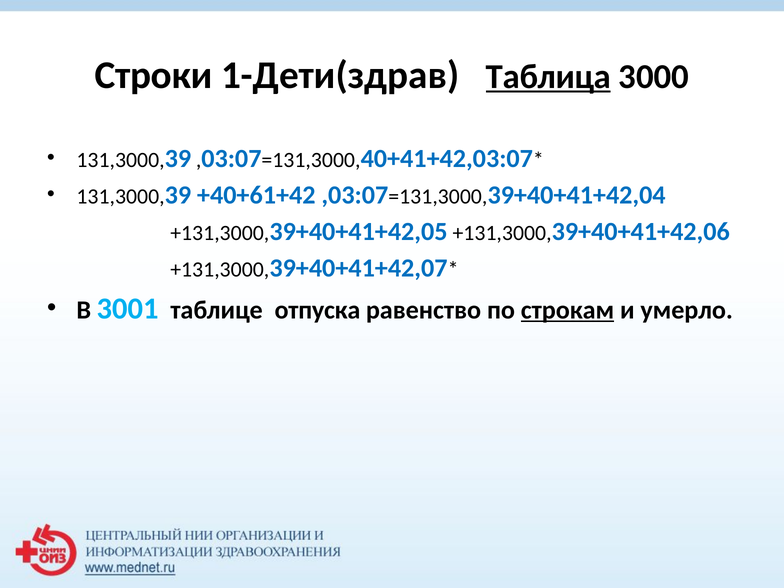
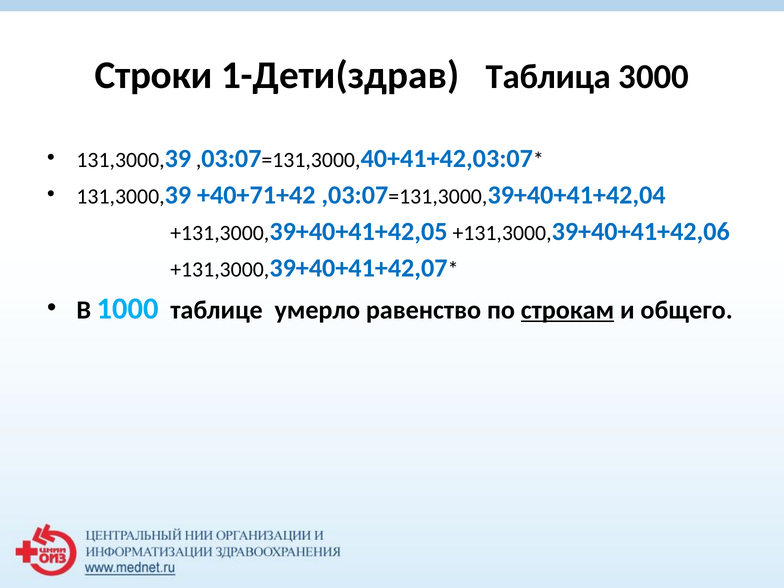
Таблица underline: present -> none (548, 77)
+40+61+42: +40+61+42 -> +40+71+42 (256, 195)
3001: 3001 -> 1000 (128, 309)
отпуска: отпуска -> умерло (317, 310)
умерло: умерло -> общего (687, 310)
